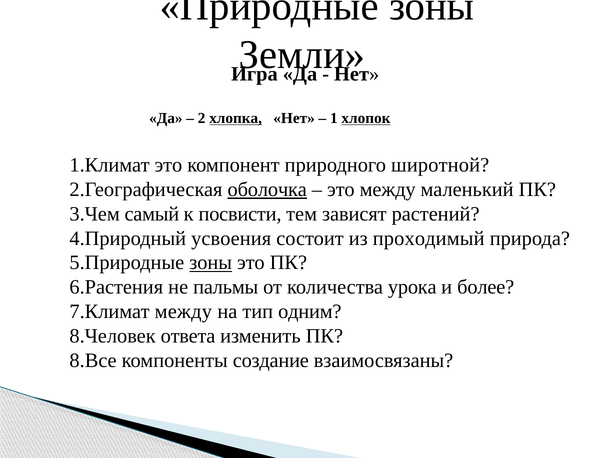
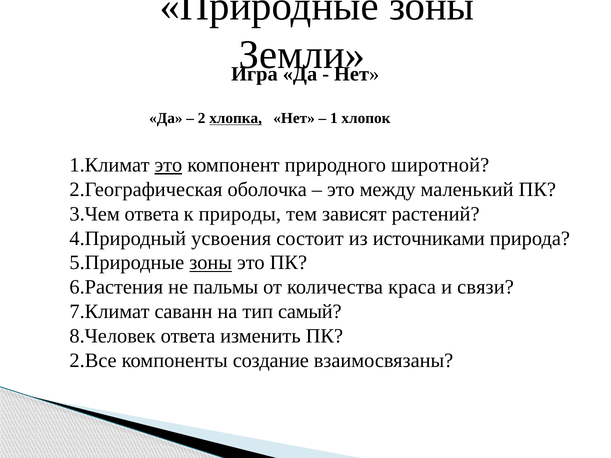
хлопок underline: present -> none (366, 118)
это underline: none -> present (168, 165)
оболочка underline: present -> none (267, 190)
самый: самый -> ответа (152, 214)
посвисти: посвисти -> природы (240, 214)
проходимый: проходимый -> источниками (429, 238)
урока: урока -> краса (412, 287)
более: более -> связи (486, 287)
между: между -> саванн (184, 312)
одним: одним -> самый (310, 312)
8.Все: 8.Все -> 2.Все (93, 361)
